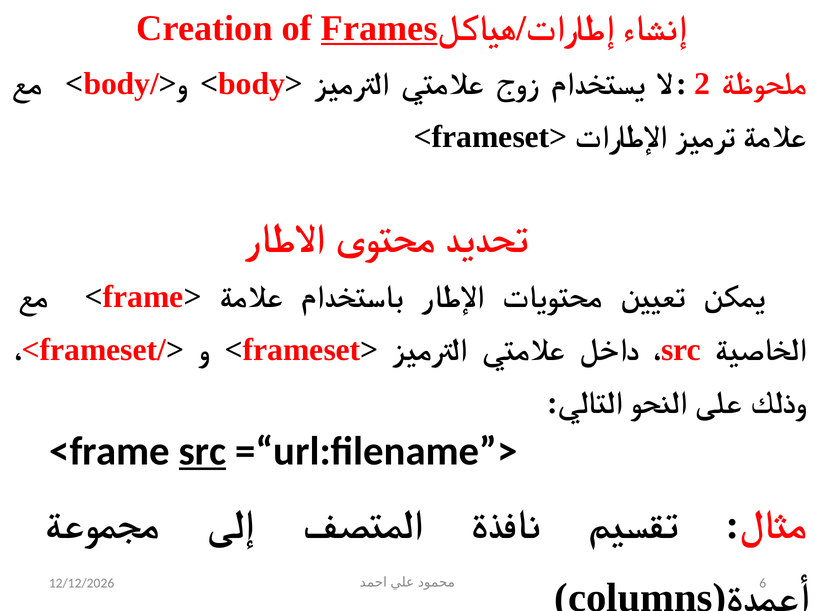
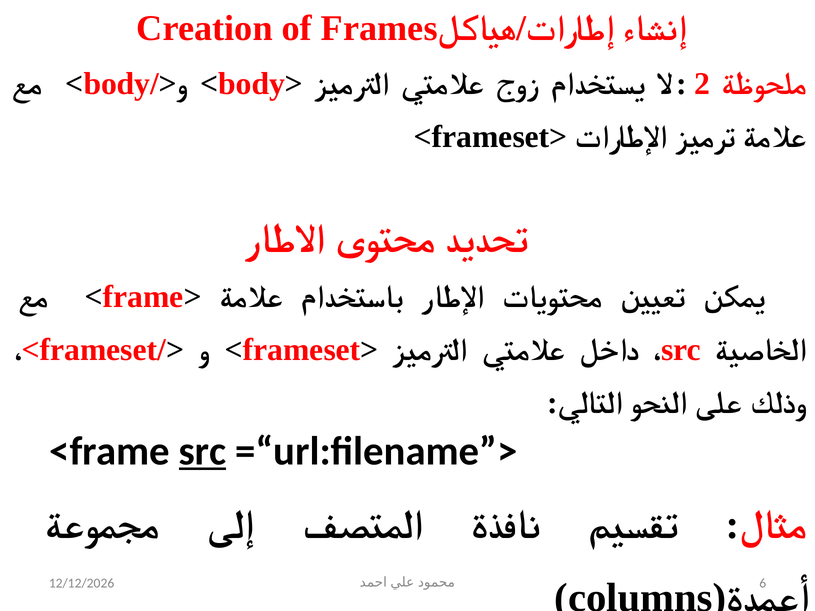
Frames underline: present -> none (379, 28)
